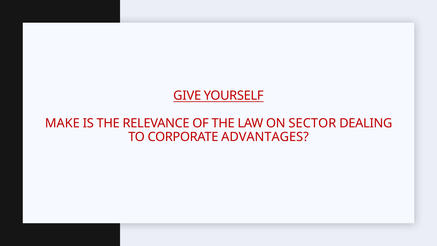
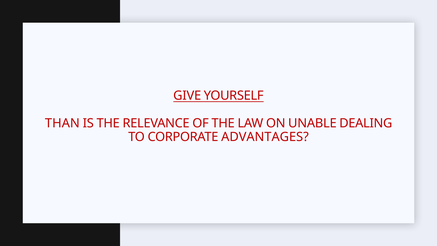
MAKE: MAKE -> THAN (62, 123)
SECTOR: SECTOR -> UNABLE (312, 123)
